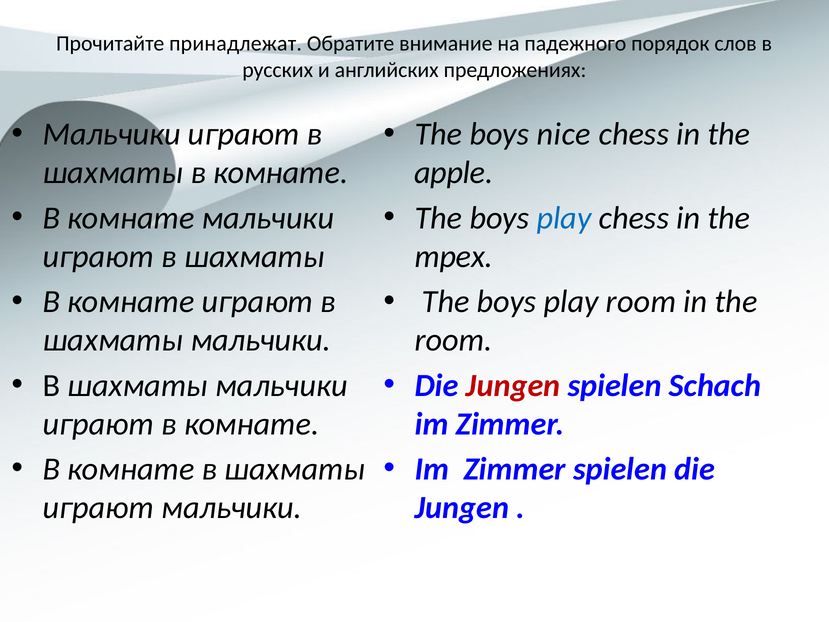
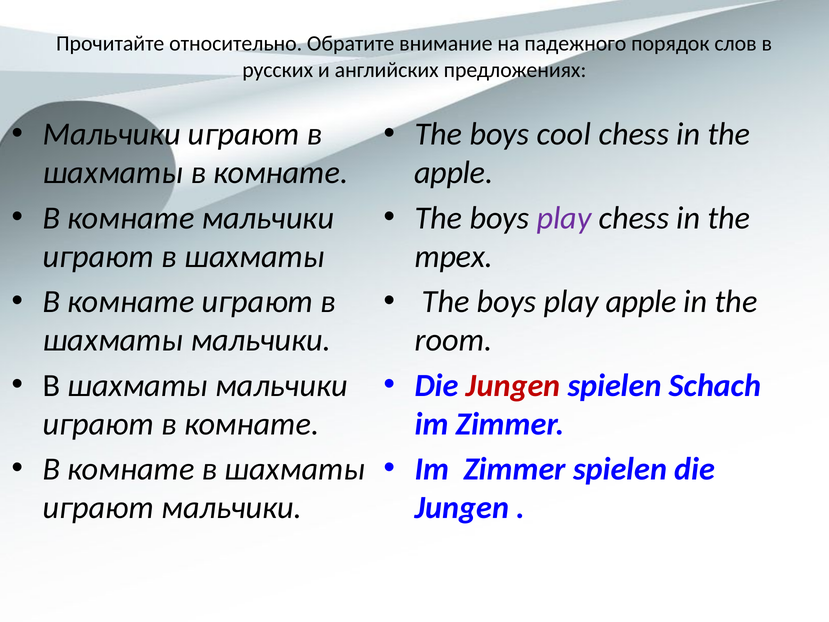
принадлежат: принадлежат -> относительно (236, 44)
nice: nice -> cool (564, 134)
play colour: blue -> purple (564, 218)
play room: room -> apple (641, 302)
